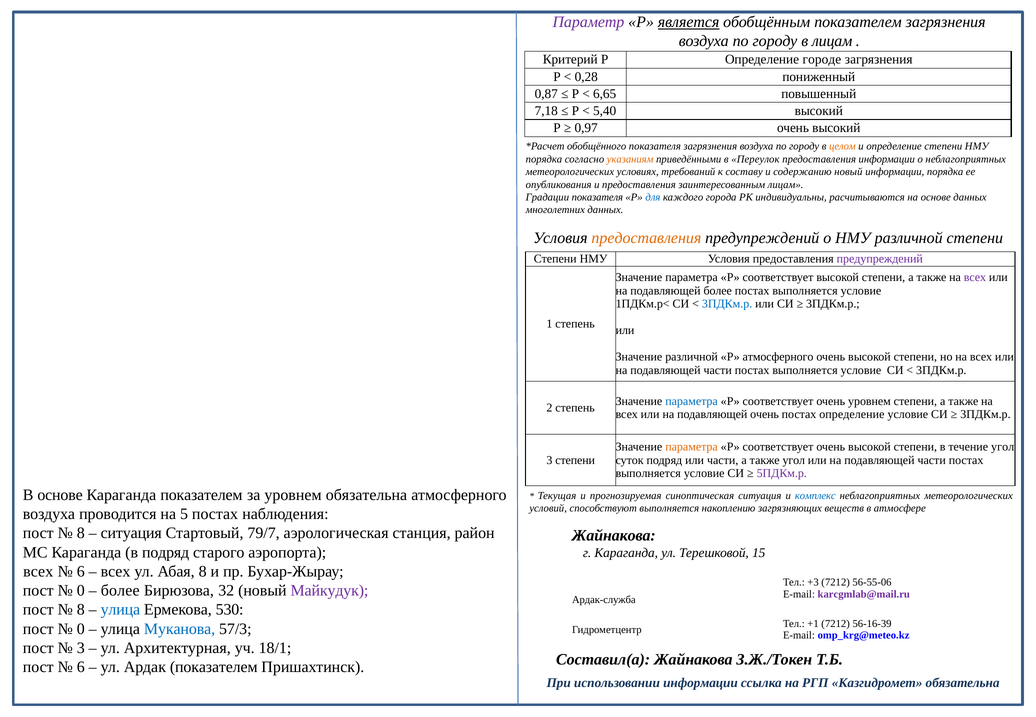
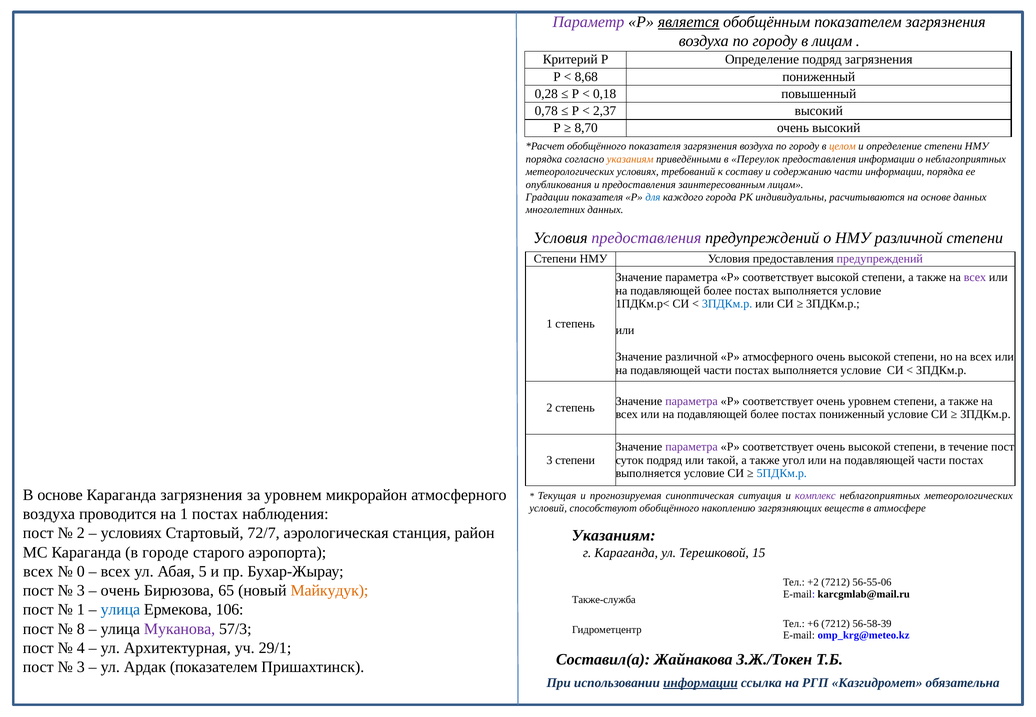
Определение городе: городе -> подряд (822, 60)
0,28: 0,28 -> 8,68 (586, 77)
0,87: 0,87 -> 0,28 (546, 94)
6,65: 6,65 -> 0,18 (605, 94)
7,18: 7,18 -> 0,78 (546, 111)
5,40: 5,40 -> 2,37 (605, 111)
0,97: 0,97 -> 8,70 (586, 128)
содержанию новый: новый -> части (848, 172)
предоставления colour: orange -> purple (646, 238)
параметра colour: blue -> purple (692, 401)
очень: очень -> более (765, 415)
постах определение: определение -> пониженный (852, 415)
параметра colour: orange -> purple (692, 447)
течение угол: угол -> пост (1003, 447)
или части: части -> такой (723, 460)
5ПДКм.р colour: purple -> blue (782, 474)
Караганда показателем: показателем -> загрязнения (201, 495)
уровнем обязательна: обязательна -> микрорайон (367, 495)
комплекс colour: blue -> purple (815, 496)
способствуют выполняется: выполняется -> обобщённого (669, 509)
на 5: 5 -> 1 (184, 514)
8: 8 -> 2 (81, 533)
ситуация: ситуация -> условиях (131, 533)
79/7: 79/7 -> 72/7 (264, 533)
Жайнакова: Жайнакова -> Указаниям (614, 536)
в подряд: подряд -> городе (165, 552)
6: 6 -> 0 (81, 572)
Абая 8: 8 -> 5 (203, 572)
+3: +3 -> +2 (813, 582)
0: 0 -> 3 (81, 591)
более: более -> очень (120, 591)
32: 32 -> 65 (226, 591)
Майкудук colour: purple -> orange (329, 591)
karcgmlab@mail.ru colour: purple -> black (864, 594)
Ардак-служба: Ардак-служба -> Также-служба (604, 600)
8: 8 -> 1 (81, 610)
530: 530 -> 106 (230, 610)
+1: +1 -> +6 (813, 624)
56-16-39: 56-16-39 -> 56-58-39 (872, 624)
0: 0 -> 8 (81, 629)
Муканова colour: blue -> purple (180, 629)
3: 3 -> 4 (81, 648)
18/1: 18/1 -> 29/1 (275, 648)
6: 6 -> 3 (81, 667)
информации underline: none -> present (700, 683)
